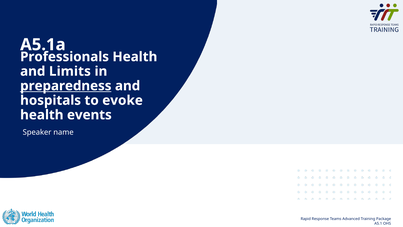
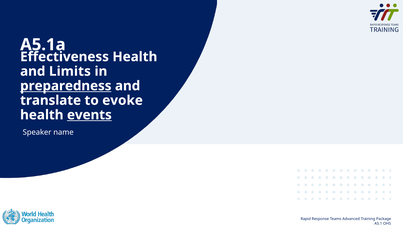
Professionals: Professionals -> Effectiveness (65, 57)
hospitals: hospitals -> translate (51, 100)
events underline: none -> present (89, 115)
